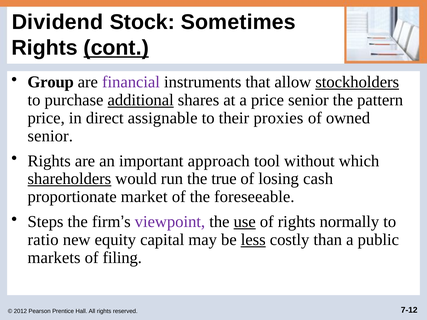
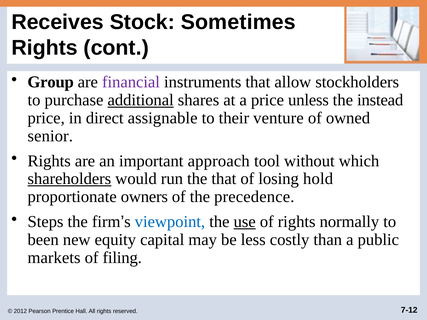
Dividend: Dividend -> Receives (58, 22)
cont underline: present -> none (116, 48)
stockholders underline: present -> none (357, 82)
price senior: senior -> unless (308, 100)
pattern: pattern -> instead (380, 100)
proxies: proxies -> venture (278, 118)
the true: true -> that (224, 179)
cash: cash -> hold (318, 179)
market: market -> owners (144, 197)
foreseeable: foreseeable -> precedence (254, 197)
viewpoint colour: purple -> blue (170, 222)
ratio: ratio -> been (43, 240)
less underline: present -> none (253, 240)
